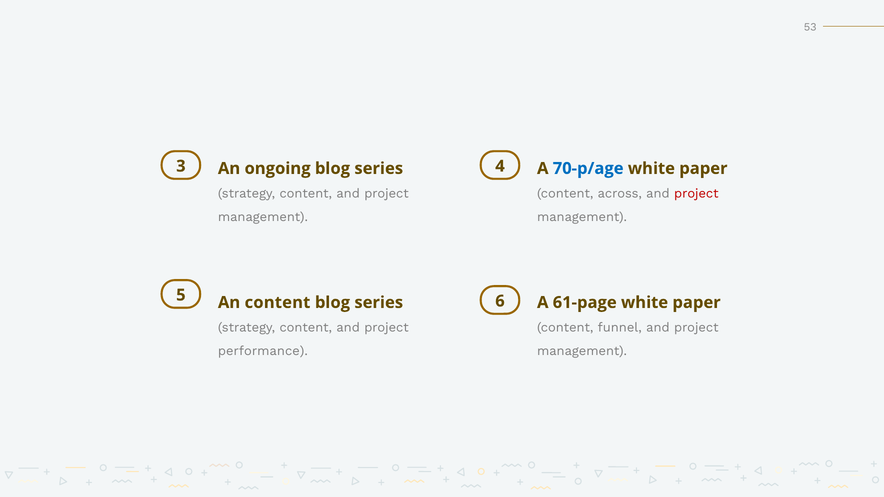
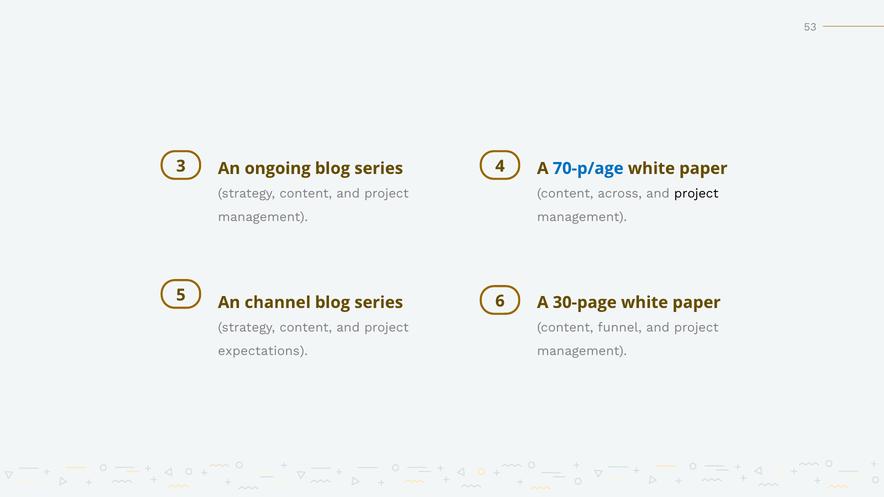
project colour: red -> black (696, 194)
An content: content -> channel (278, 303)
61-page: 61-page -> 30-page (585, 303)
performance: performance -> expectations (263, 351)
